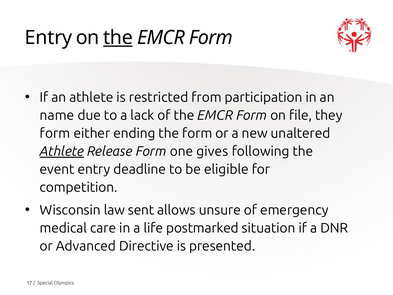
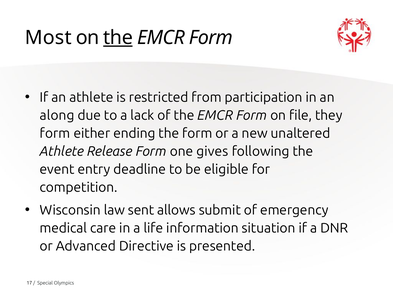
Entry: Entry -> Most (48, 38)
name: name -> along (57, 115)
Athlete underline: present -> none (62, 151)
unsure: unsure -> submit (220, 210)
postmarked: postmarked -> information (202, 228)
